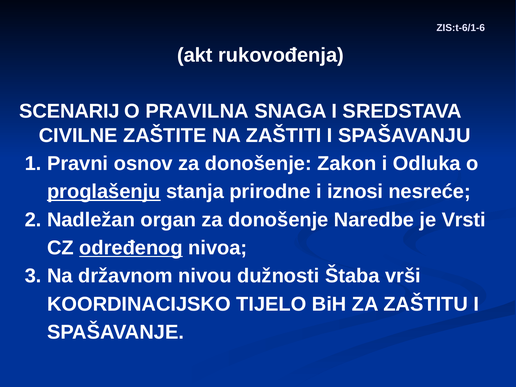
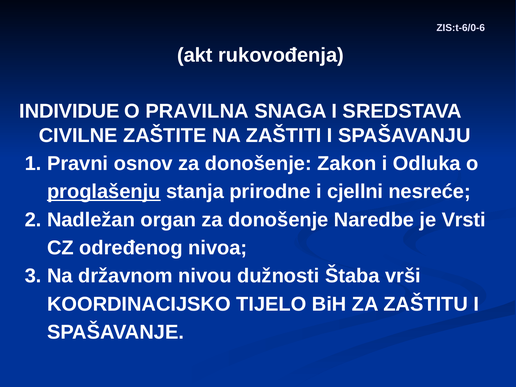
ZIS:t-6/1-6: ZIS:t-6/1-6 -> ZIS:t-6/0-6 (461, 28)
SCENARIJ: SCENARIJ -> INDIVIDUE (69, 111)
iznosi: iznosi -> cjellni (355, 192)
određenog underline: present -> none (131, 248)
